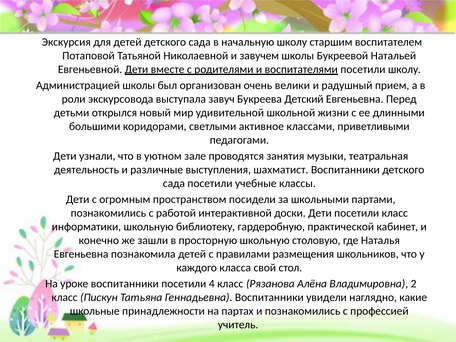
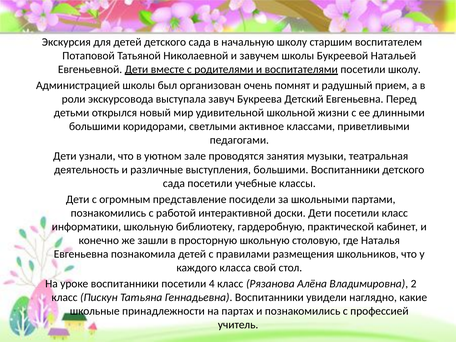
велики: велики -> помнят (292, 85)
выступления шахматист: шахматист -> большими (281, 170)
пространством: пространством -> представление (190, 199)
